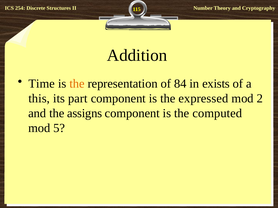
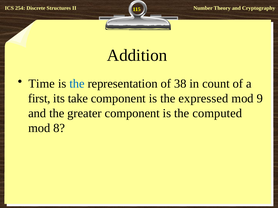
the colour: orange -> blue (77, 84)
84: 84 -> 38 (180, 84)
exists: exists -> count (216, 84)
this: this -> first (39, 99)
part: part -> take (78, 99)
2: 2 -> 9 (260, 99)
assigns: assigns -> greater (85, 114)
5: 5 -> 8 (59, 128)
